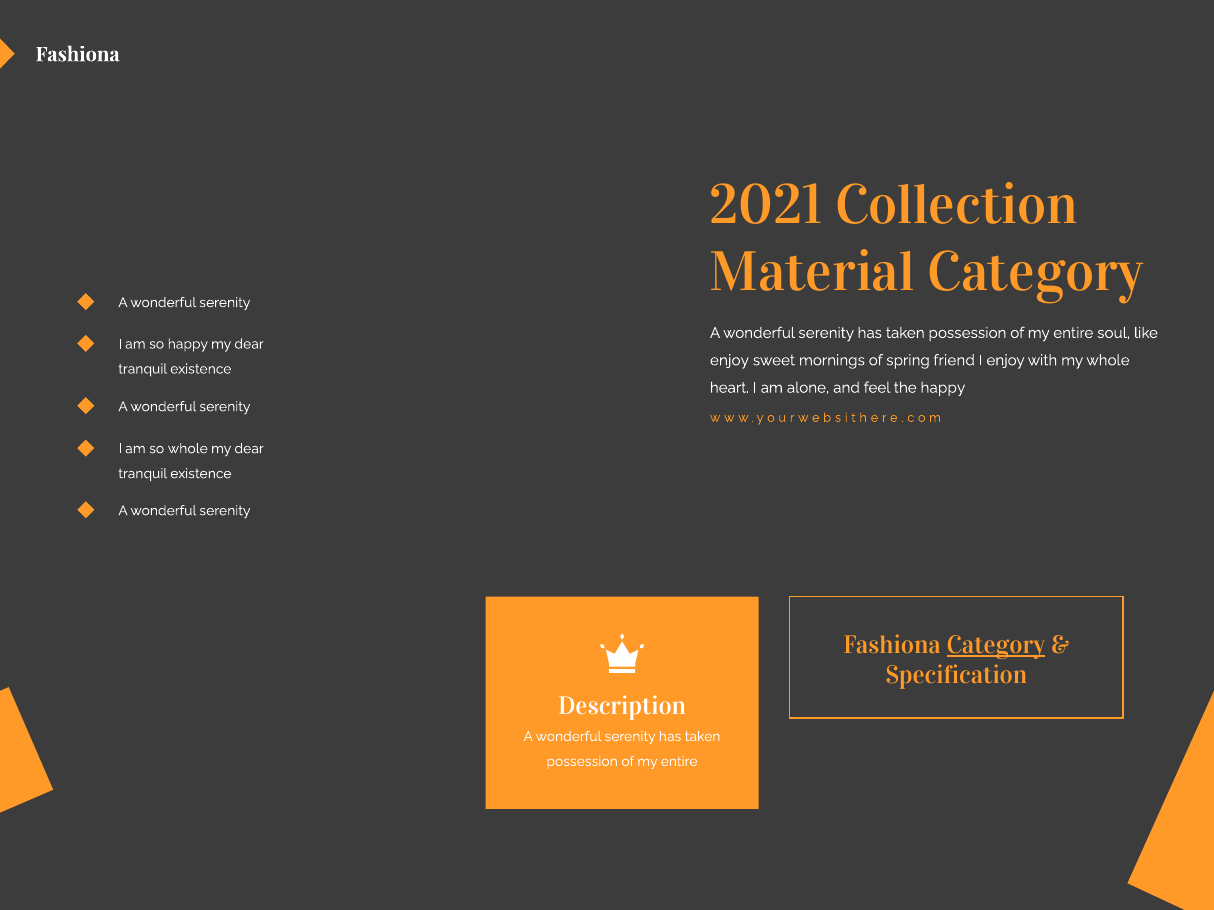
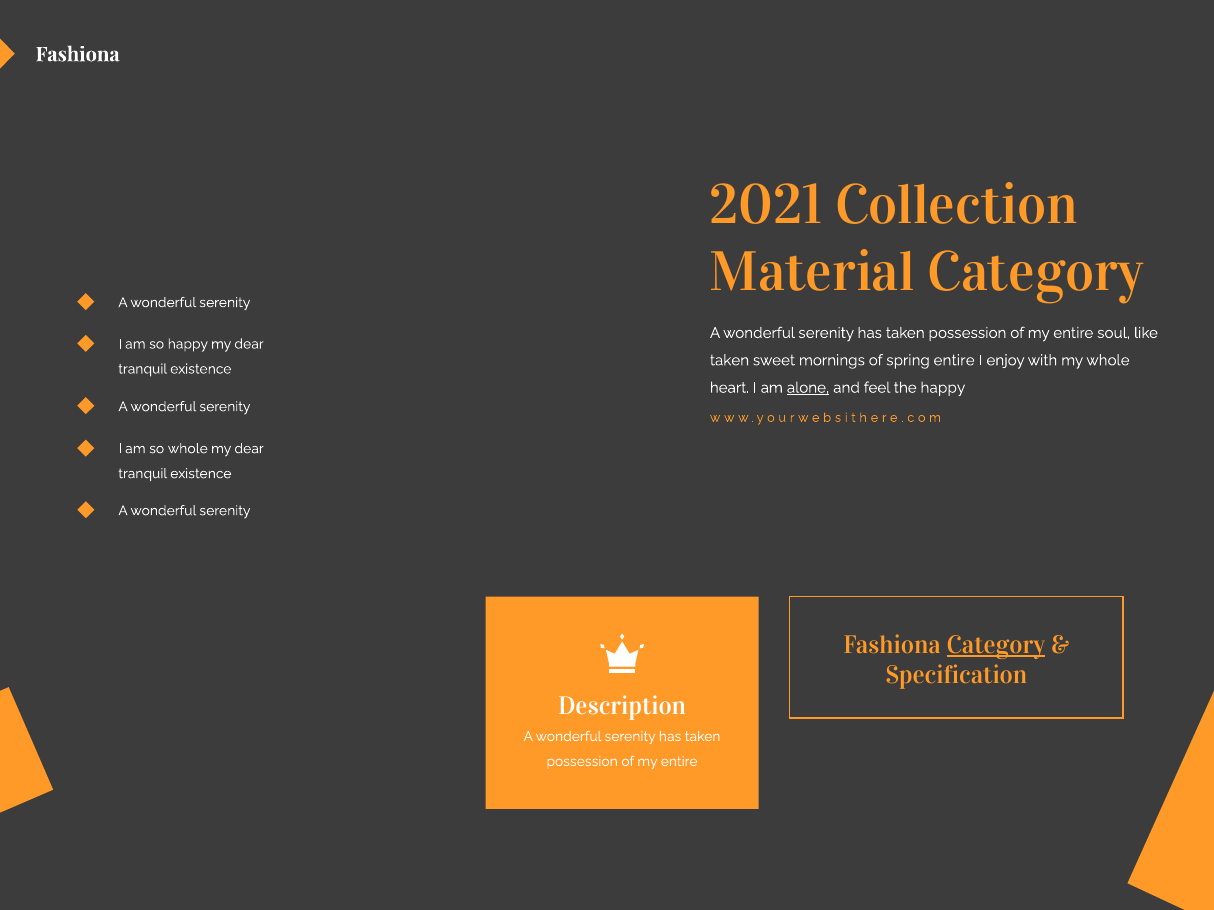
enjoy: enjoy -> taken (730, 360)
spring friend: friend -> entire (954, 360)
alone underline: none -> present (808, 388)
